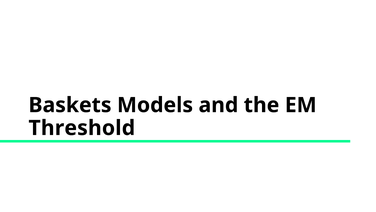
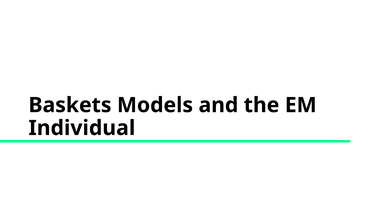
Threshold: Threshold -> Individual (82, 128)
